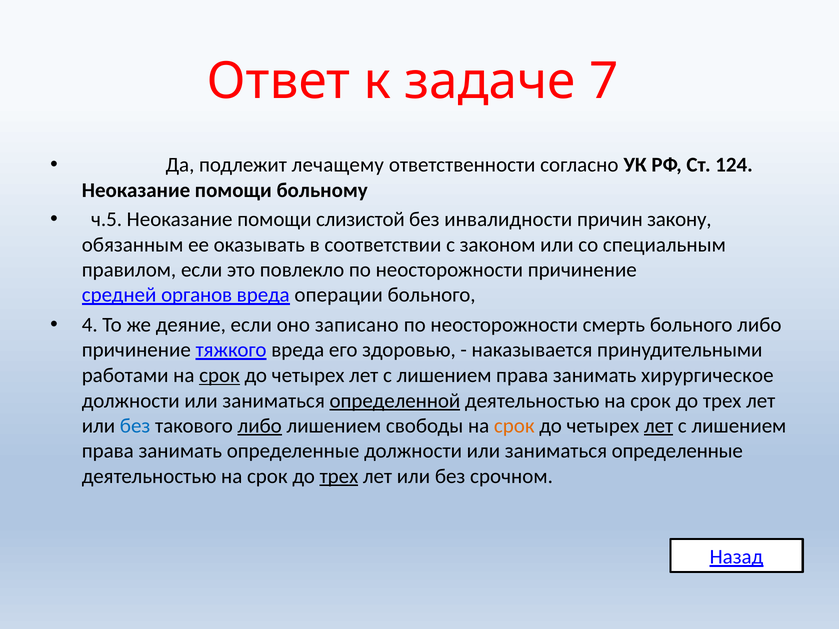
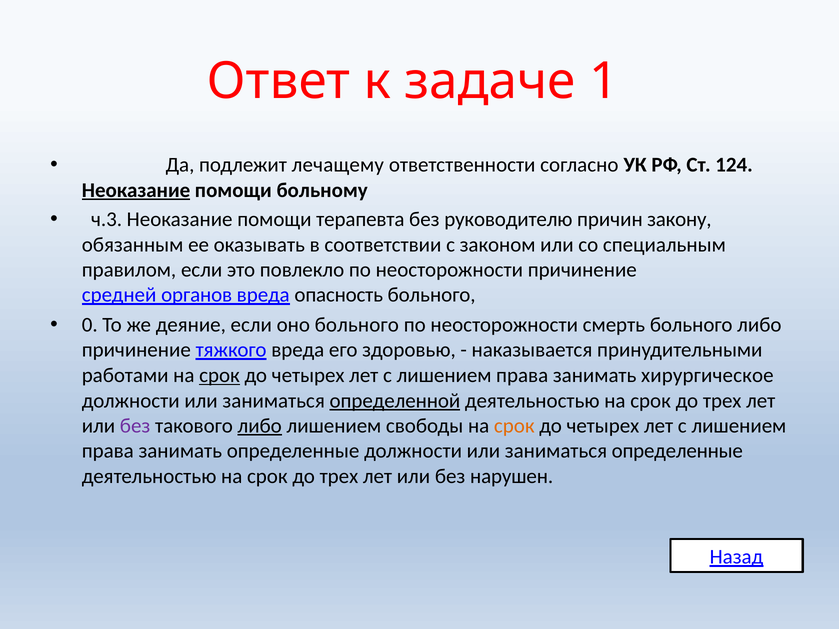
7: 7 -> 1 (604, 81)
Неоказание underline: none -> present (136, 190)
ч.5: ч.5 -> ч.3 (107, 220)
слизистой: слизистой -> терапевта (360, 220)
инвалидности: инвалидности -> руководителю (508, 220)
операции: операции -> опасность (339, 295)
4: 4 -> 0 (90, 325)
оно записано: записано -> больного (357, 325)
без colour: blue -> purple (135, 426)
лет underline: present -> none (659, 426)
трех underline: present -> none (339, 476)
срочном: срочном -> нарушен (512, 476)
